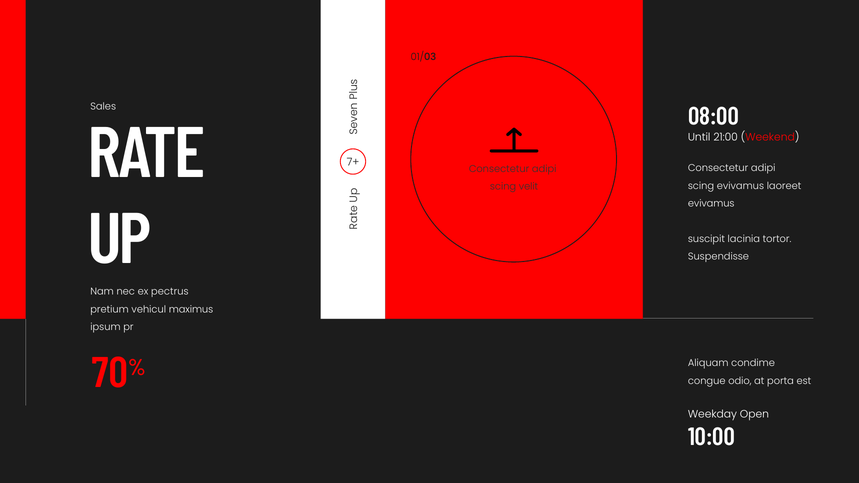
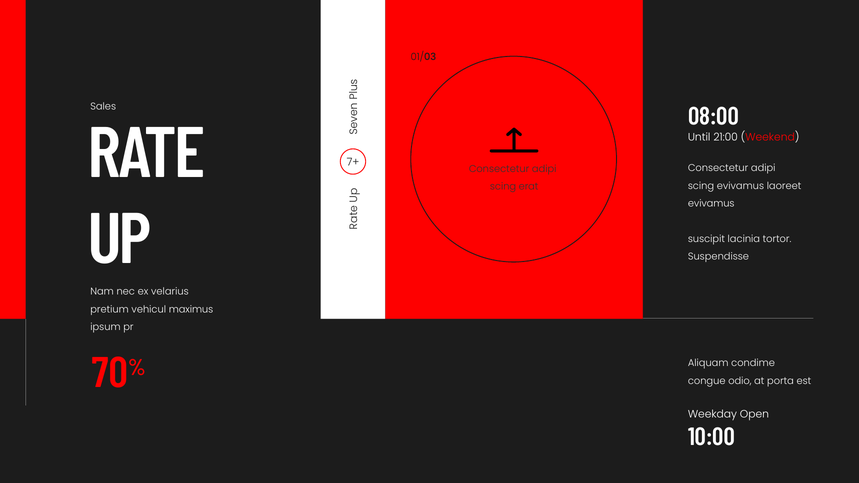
velit: velit -> erat (528, 187)
pectrus: pectrus -> velarius (170, 292)
